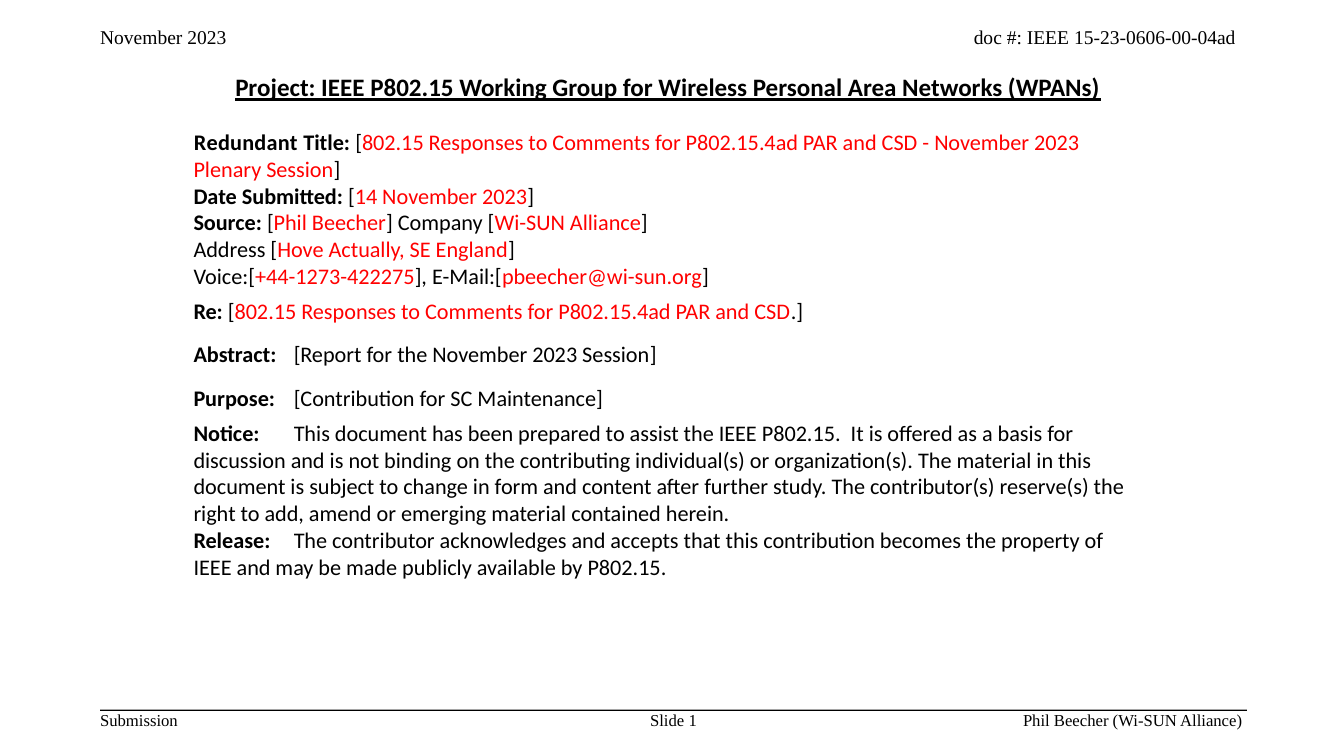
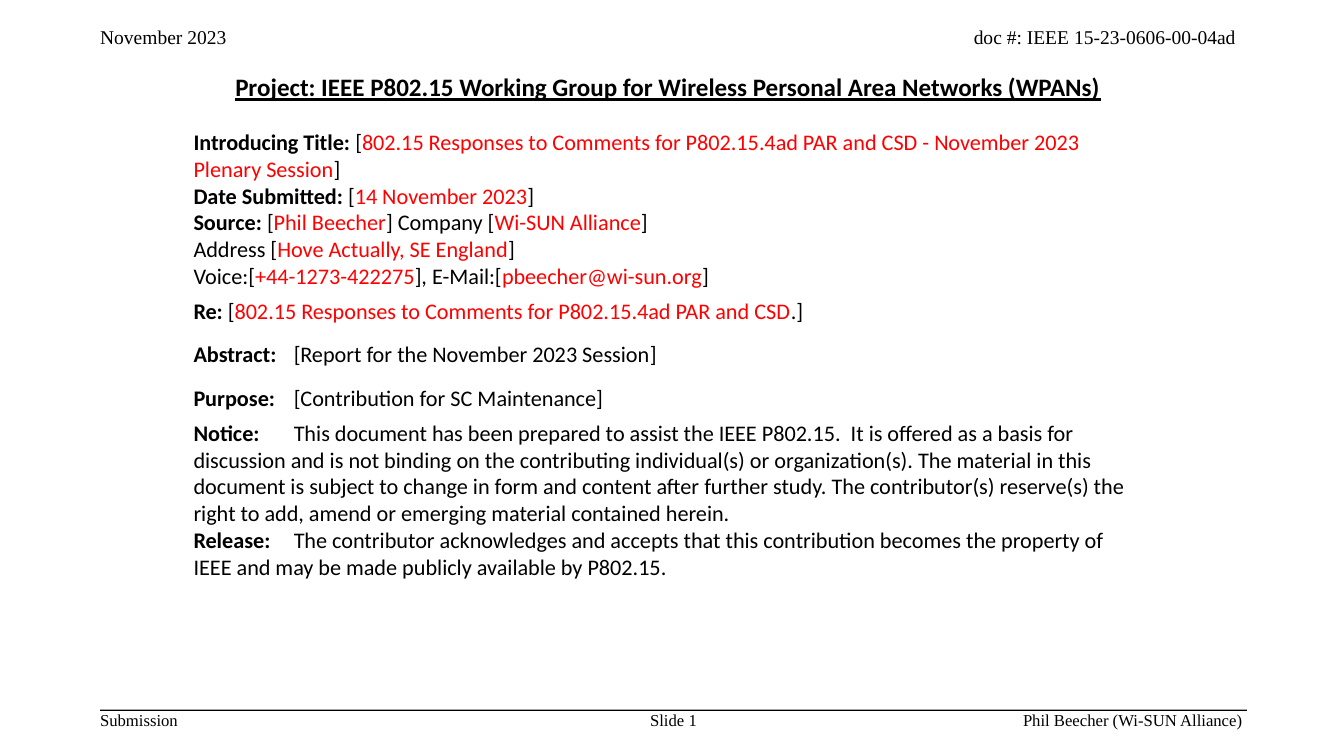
Redundant: Redundant -> Introducing (246, 143)
